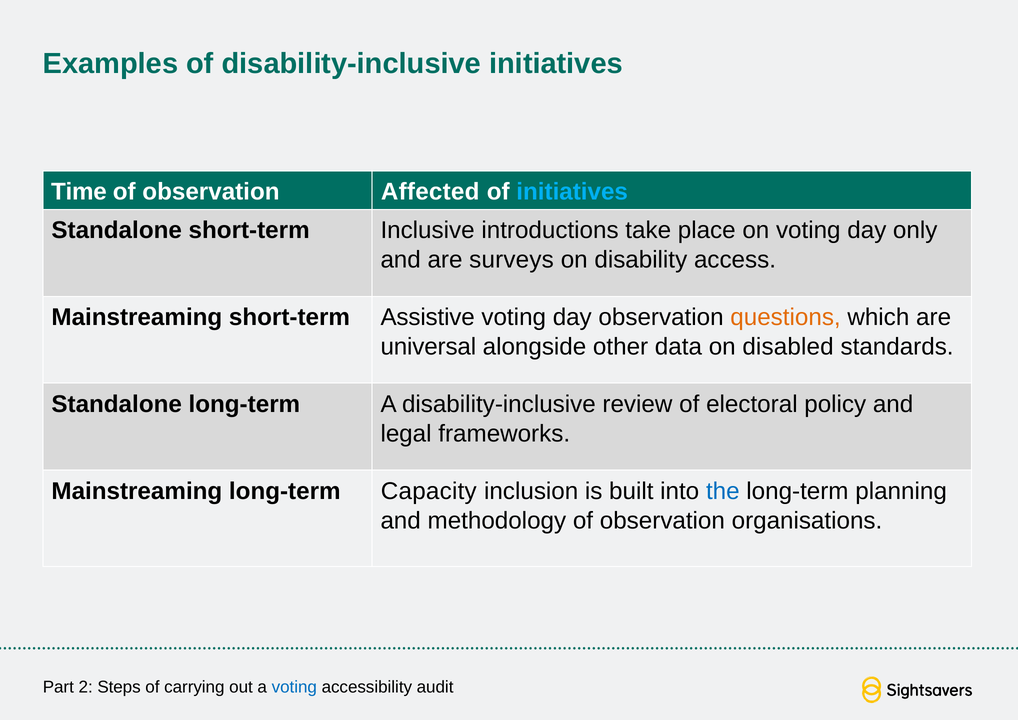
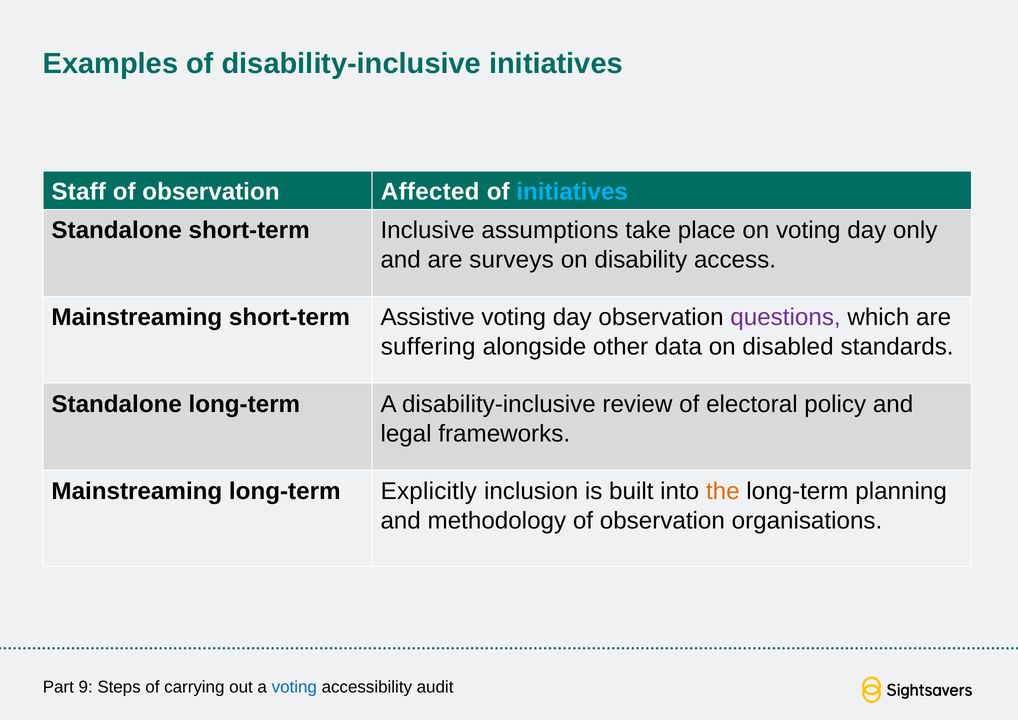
Time: Time -> Staff (79, 192)
introductions: introductions -> assumptions (550, 230)
questions colour: orange -> purple (786, 317)
universal: universal -> suffering (428, 347)
Capacity: Capacity -> Explicitly (429, 491)
the colour: blue -> orange (723, 491)
2: 2 -> 9 (86, 687)
